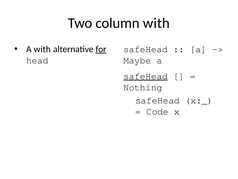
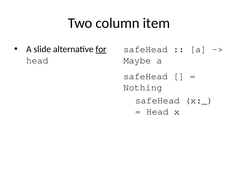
column with: with -> item (156, 23)
A with: with -> slide (42, 49)
safeHead underline: present -> none (146, 76)
Code: Code -> Head (157, 111)
